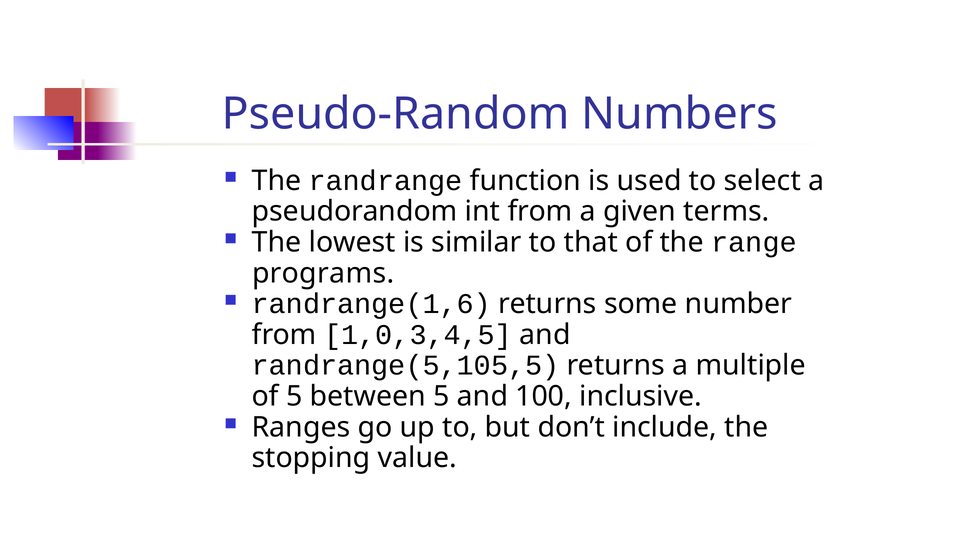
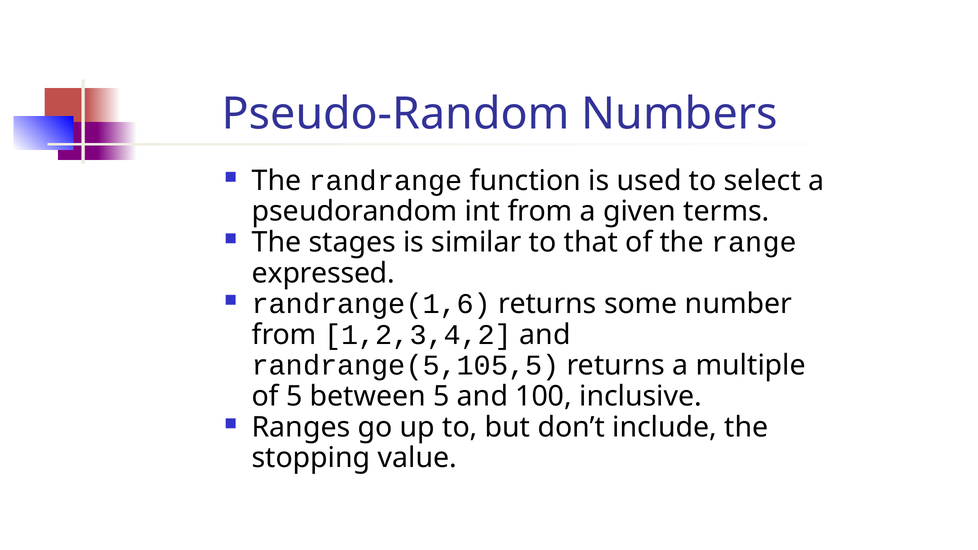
lowest: lowest -> stages (352, 242)
programs: programs -> expressed (323, 273)
1,0,3,4,5: 1,0,3,4,5 -> 1,2,3,4,2 (418, 335)
